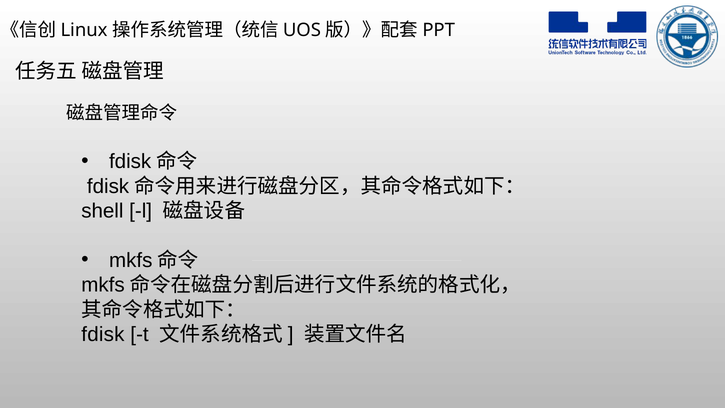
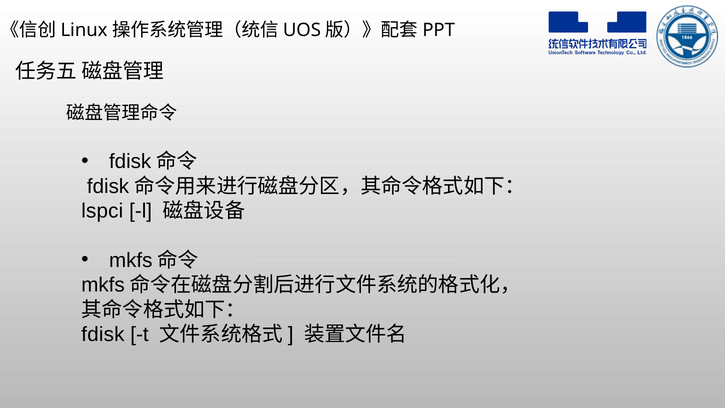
shell: shell -> lspci (102, 211)
